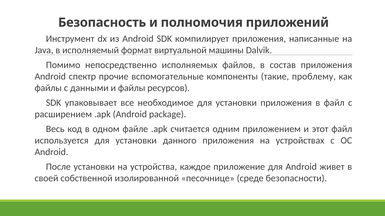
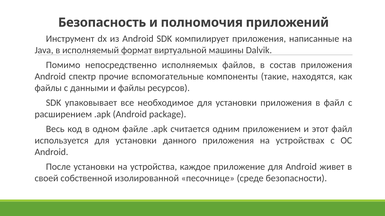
проблему: проблему -> находятся (314, 77)
